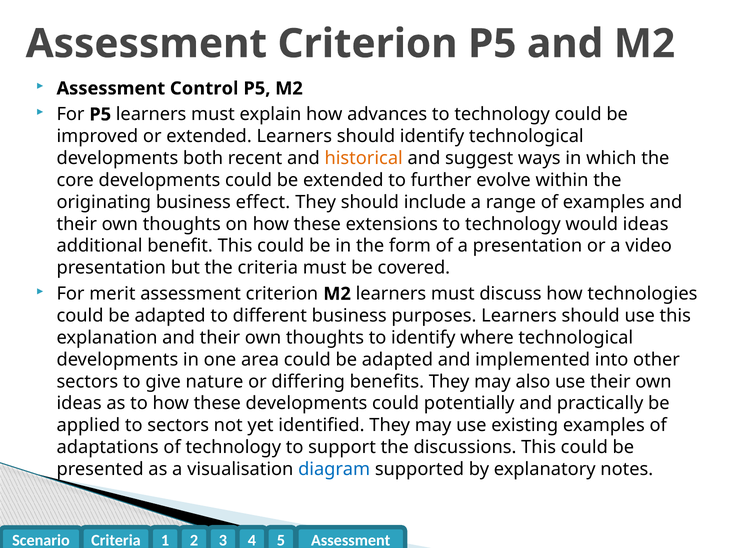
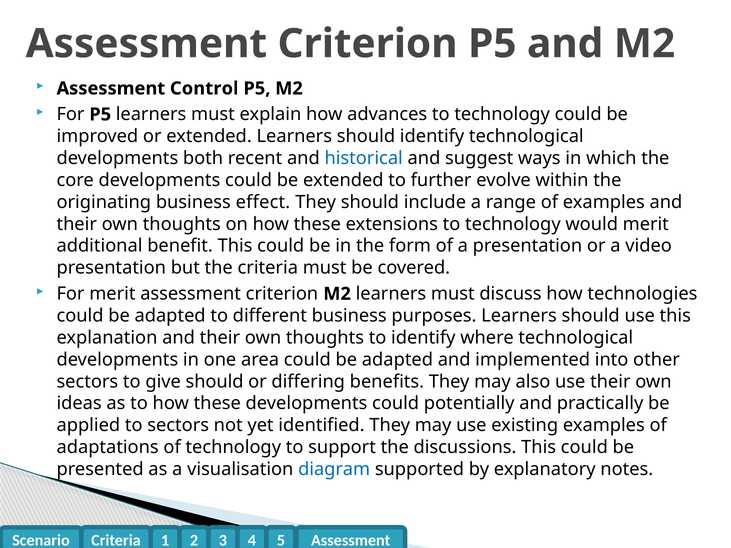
historical colour: orange -> blue (364, 158)
would ideas: ideas -> merit (646, 224)
give nature: nature -> should (215, 382)
